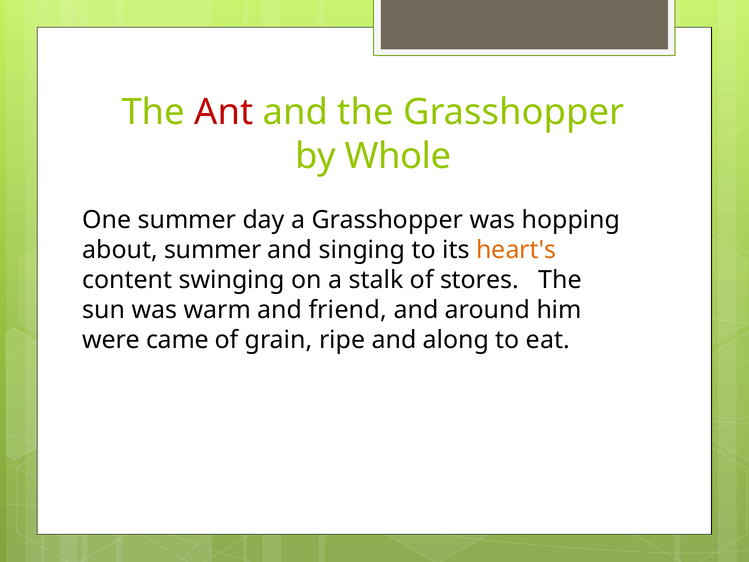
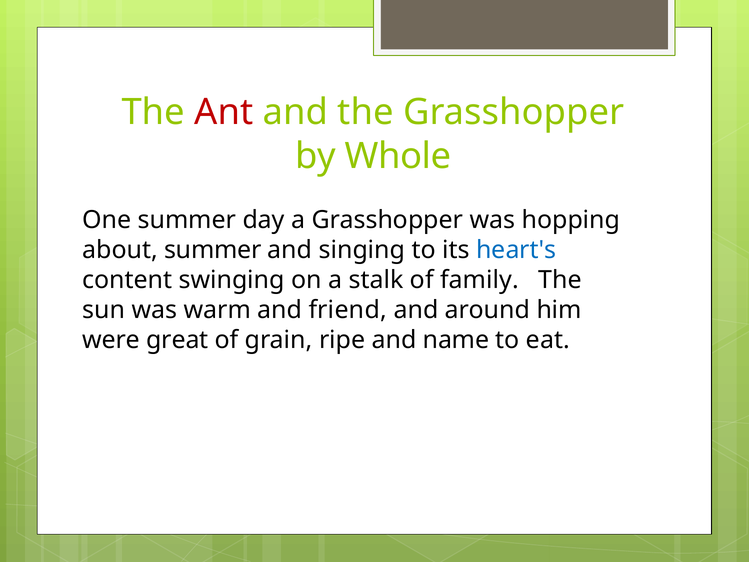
heart's colour: orange -> blue (516, 250)
stores: stores -> family (479, 280)
came: came -> great (177, 340)
along: along -> name (456, 340)
